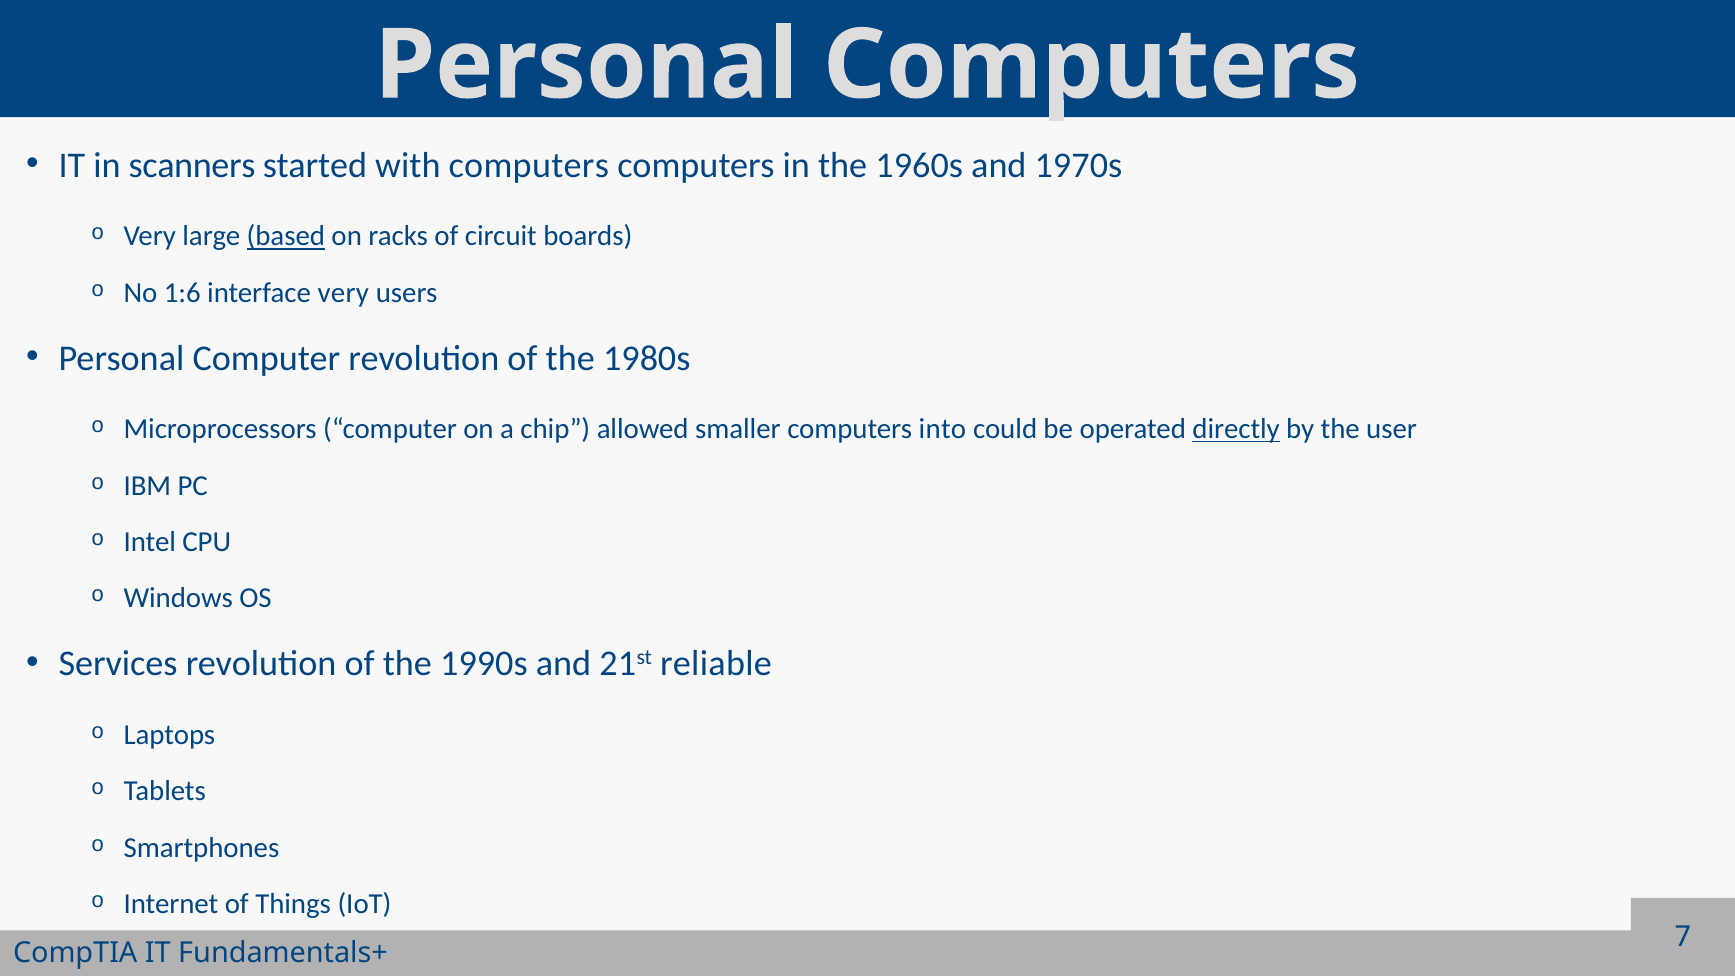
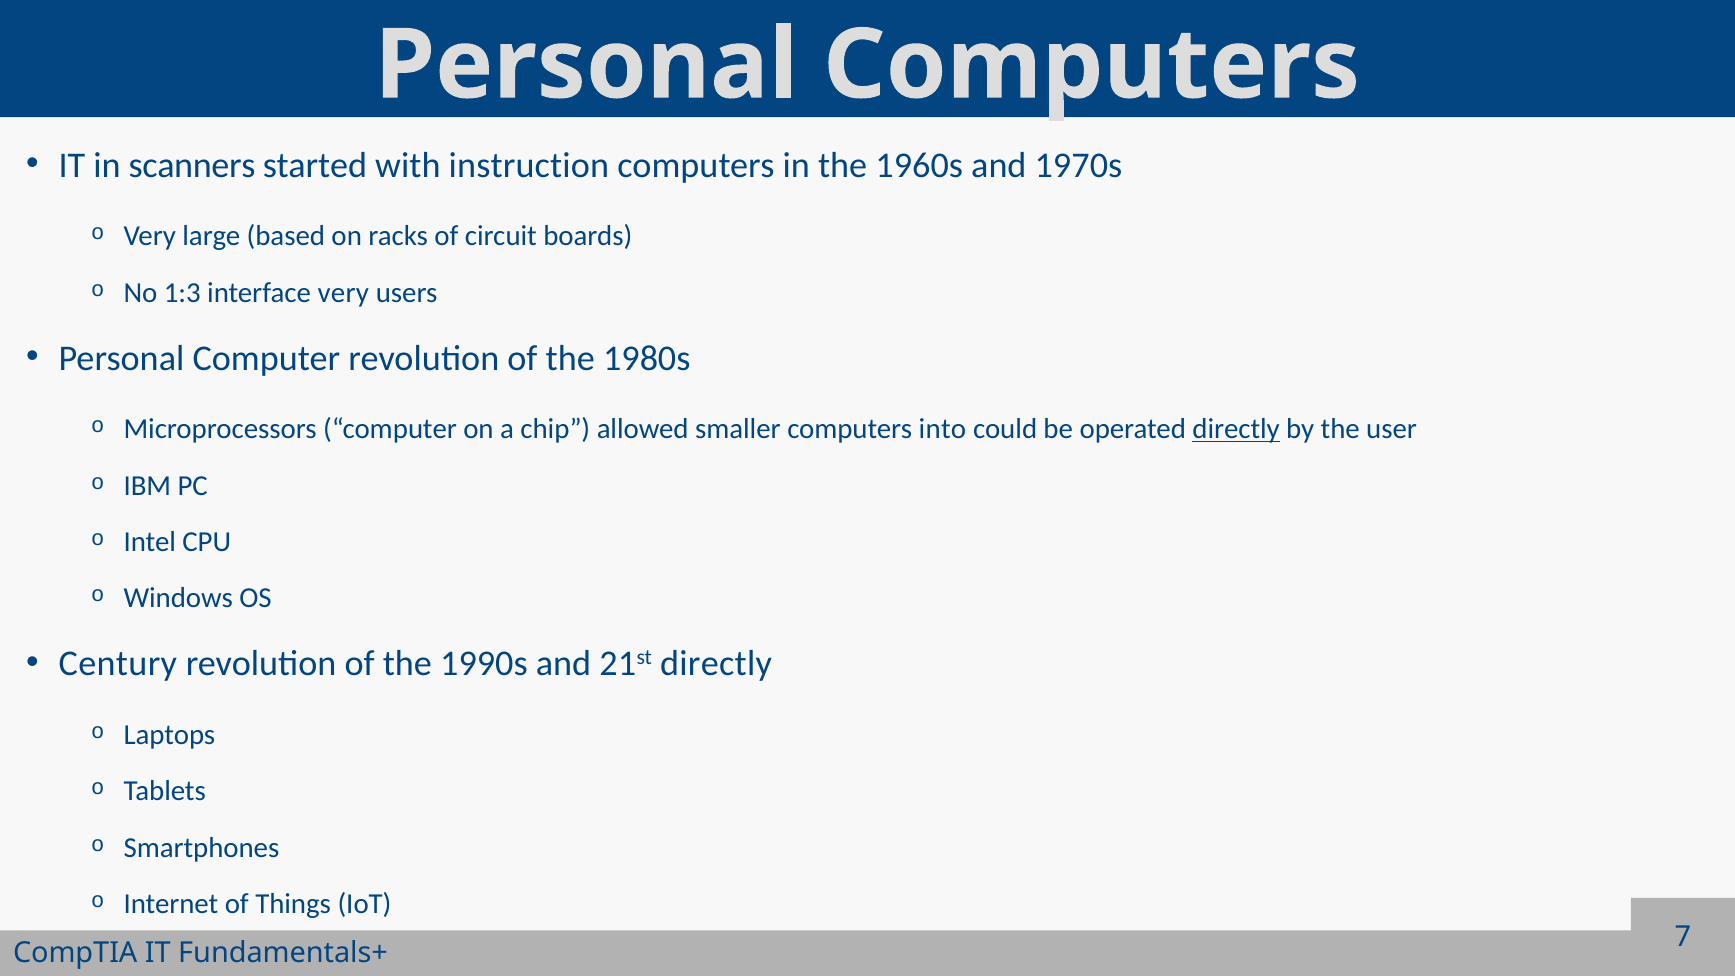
with computers: computers -> instruction (529, 165)
based underline: present -> none (286, 236)
1:6: 1:6 -> 1:3 (182, 293)
Services: Services -> Century (118, 664)
21st reliable: reliable -> directly (716, 664)
